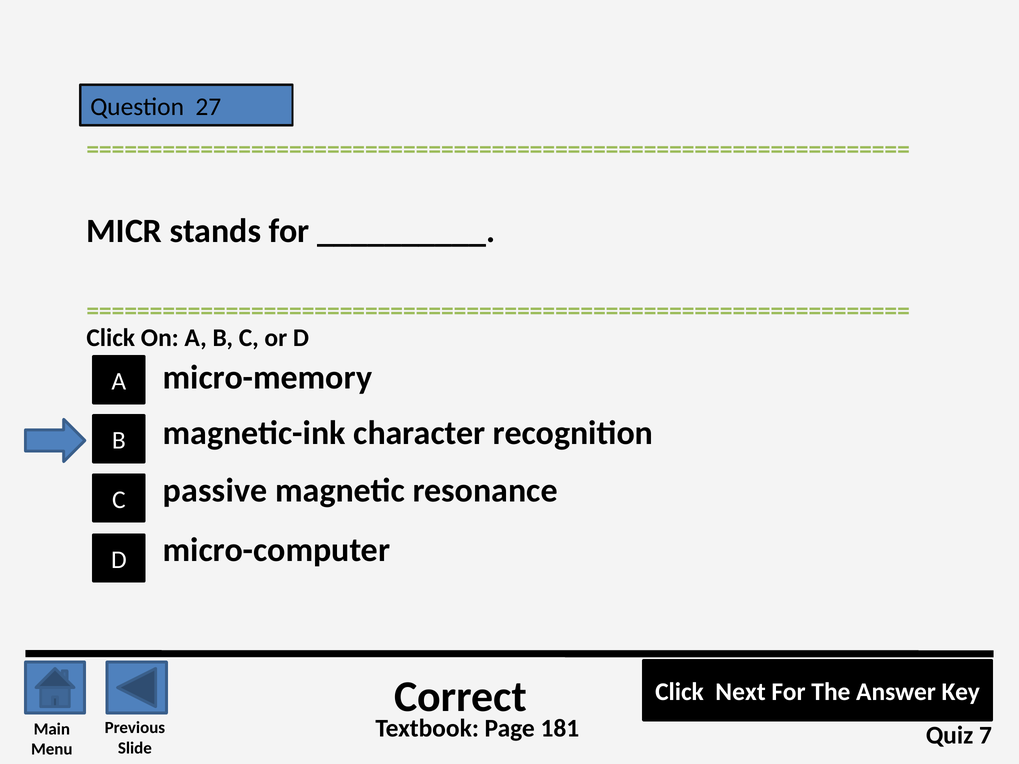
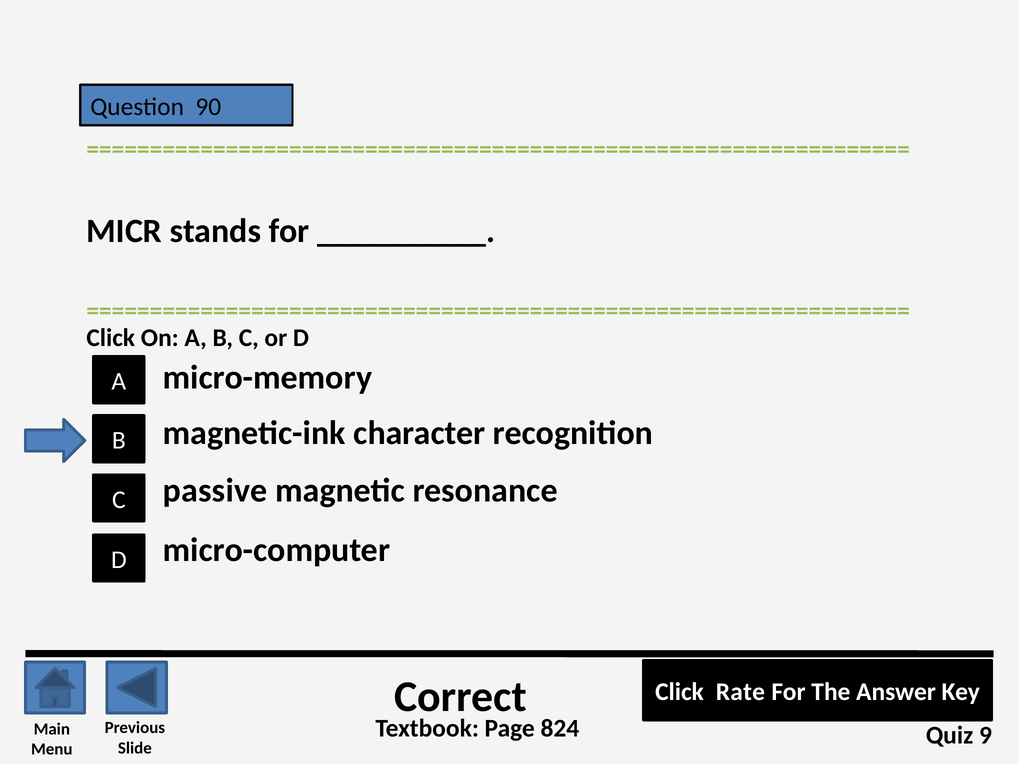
27: 27 -> 90 (208, 107)
Next: Next -> Rate (740, 692)
181: 181 -> 824 (560, 728)
7: 7 -> 9 (985, 735)
